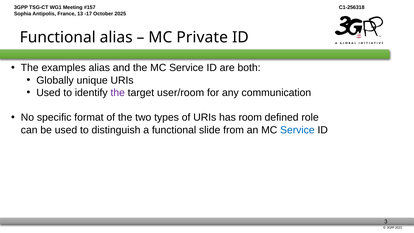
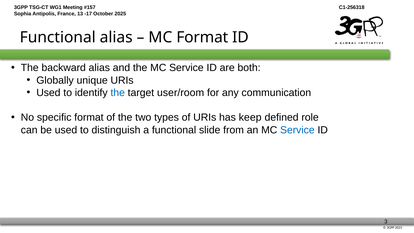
MC Private: Private -> Format (202, 37)
examples: examples -> backward (64, 68)
the colour: purple -> blue (118, 93)
room: room -> keep (250, 117)
